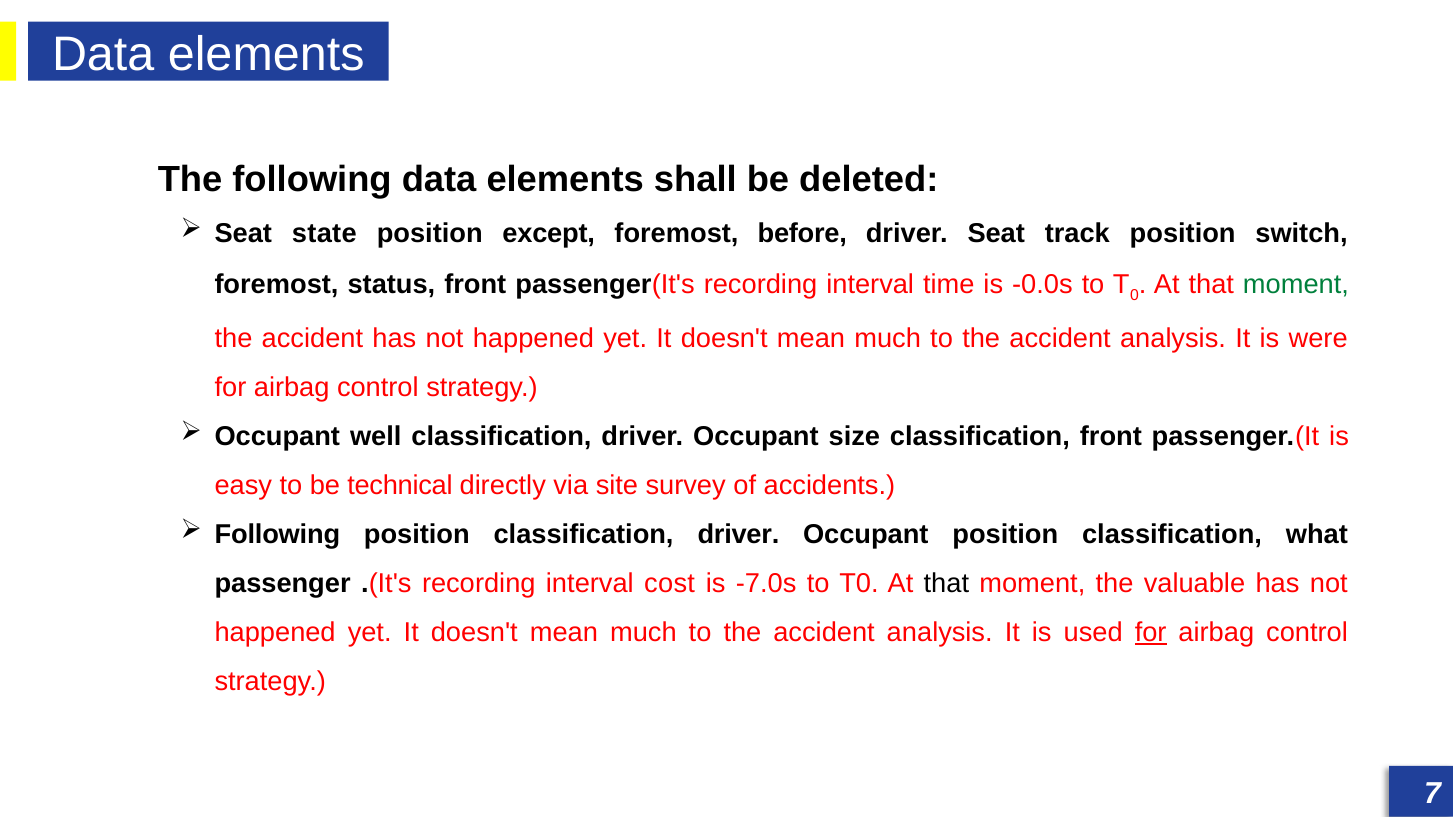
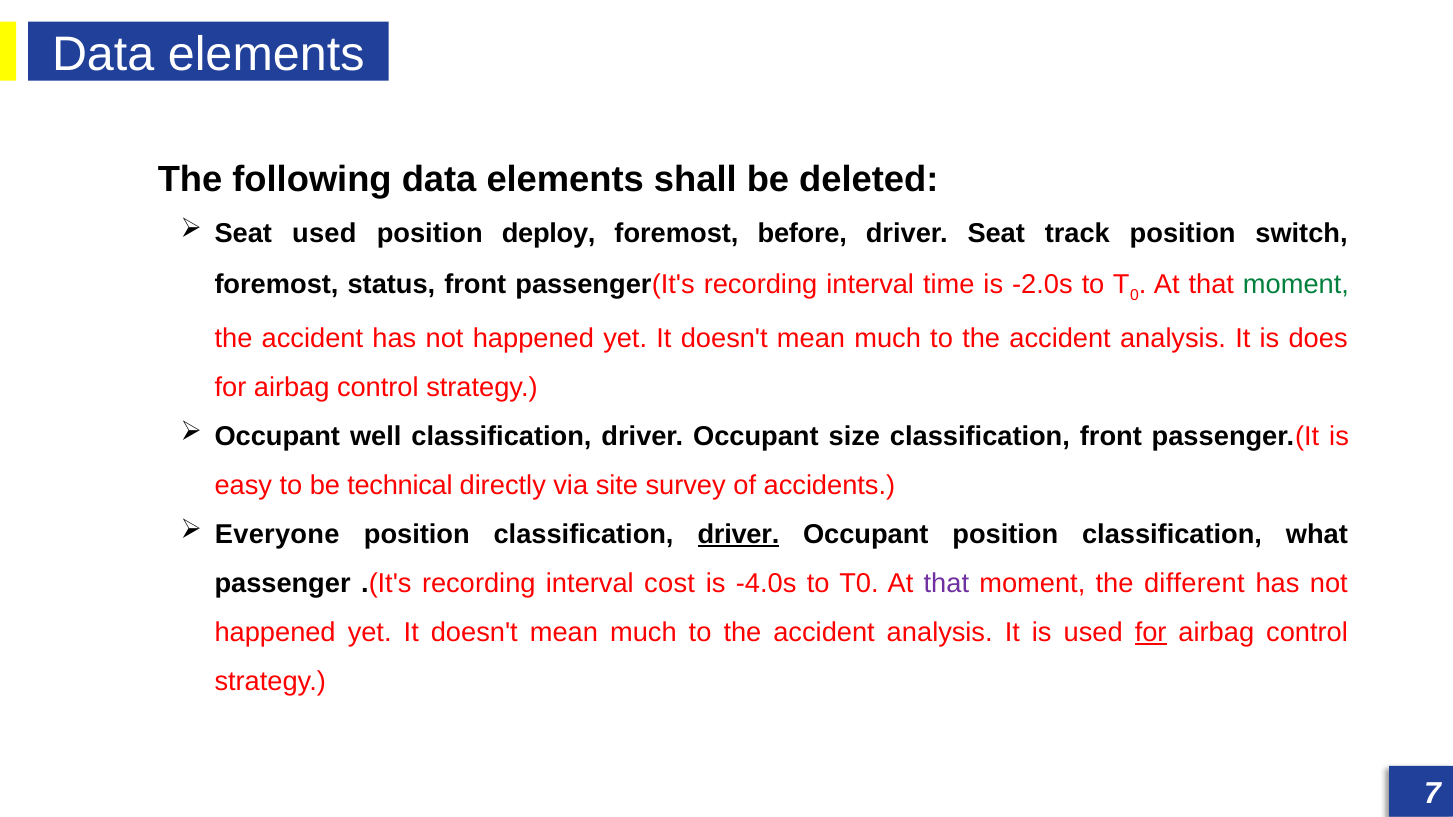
Seat state: state -> used (324, 233)
except: except -> deploy (549, 233)
-0.0s: -0.0s -> -2.0s (1042, 285)
were: were -> does (1318, 338)
Following: Following -> Everyone (277, 534)
driver underline: none -> present (738, 534)
-7.0s: -7.0s -> -4.0s (766, 583)
that colour: black -> purple (946, 583)
valuable: valuable -> different (1194, 583)
